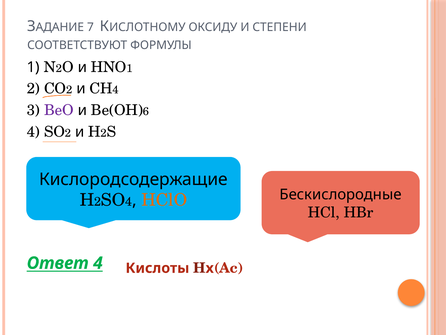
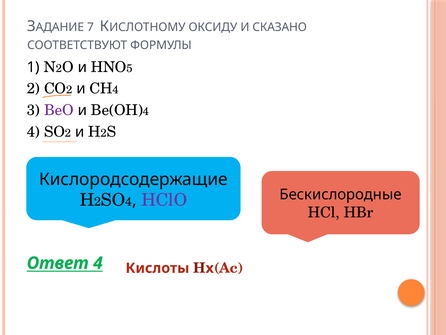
СТЕПЕНИ: СТЕПЕНИ -> СКАЗАНО (280, 27)
1: 1 -> 5 (130, 68)
6: 6 -> 4 (146, 111)
HClO colour: orange -> purple (164, 200)
